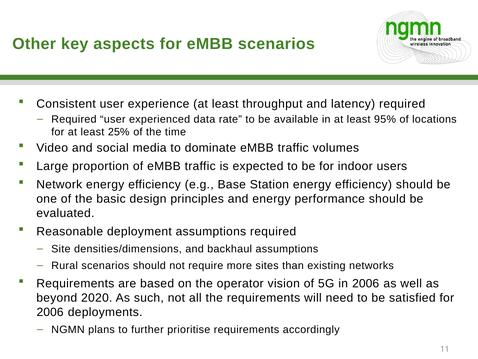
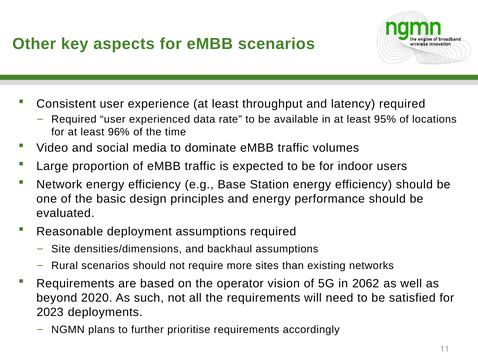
25%: 25% -> 96% (119, 132)
in 2006: 2006 -> 2062 (366, 283)
2006: 2006 -> 2023 (50, 312)
